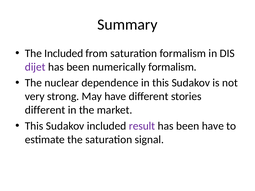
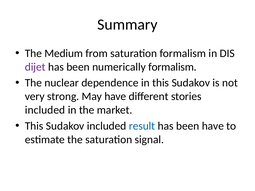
The Included: Included -> Medium (64, 53)
different: different -> included (45, 110)
result colour: purple -> blue (142, 126)
